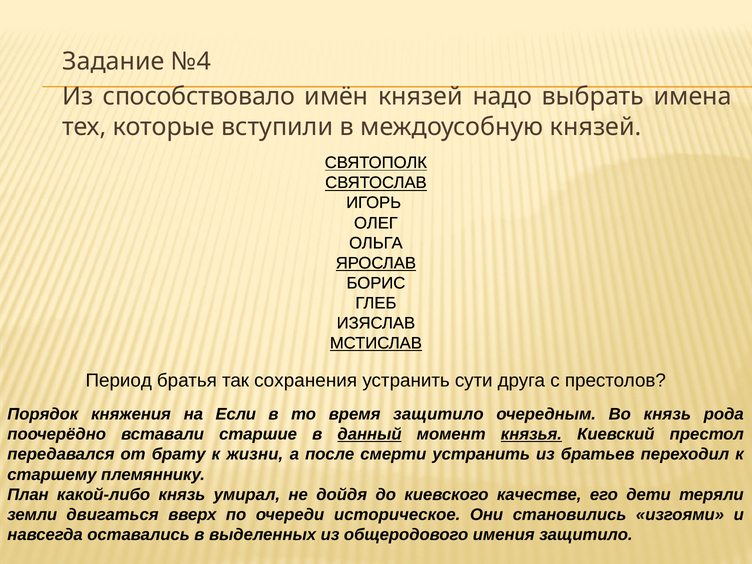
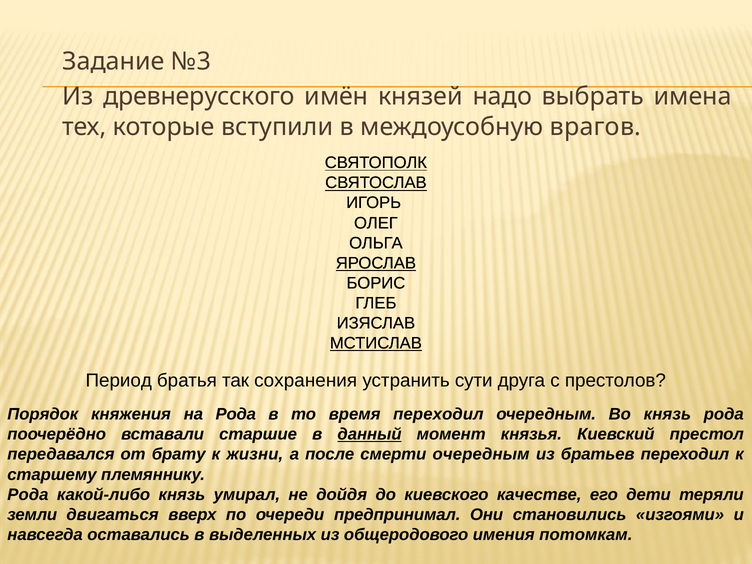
№4: №4 -> №3 (191, 62)
способствовало: способствовало -> древнерусского (199, 97)
междоусобную князей: князей -> врагов (596, 127)
на Если: Если -> Рода (236, 414)
время защитило: защитило -> переходил (438, 414)
князья underline: present -> none (531, 434)
смерти устранить: устранить -> очередным (481, 454)
План: План -> Рода (28, 495)
историческое: историческое -> предпринимал (397, 515)
имения защитило: защитило -> потомкам (586, 535)
